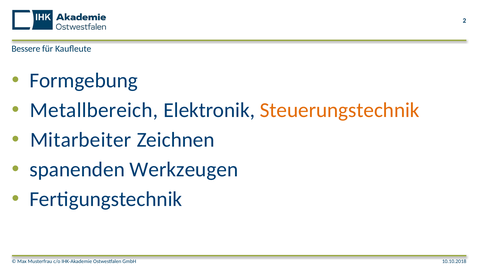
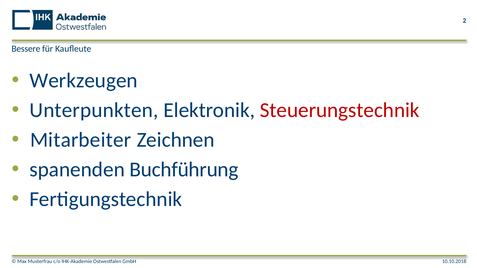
Formgebung: Formgebung -> Werkzeugen (84, 81)
Metallbereich: Metallbereich -> Unterpunkten (94, 110)
Steuerungstechnik colour: orange -> red (340, 110)
Werkzeugen: Werkzeugen -> Buchführung (184, 170)
